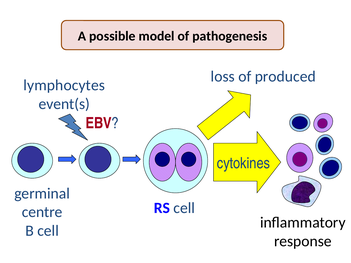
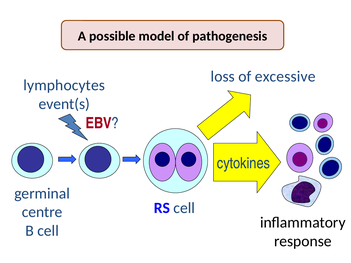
produced: produced -> excessive (285, 77)
